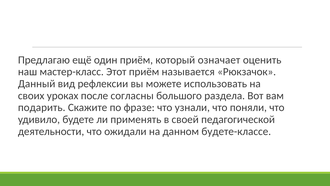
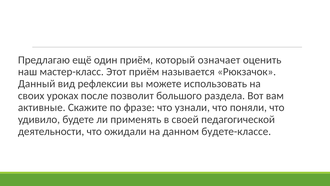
согласны: согласны -> позволит (132, 95)
подарить: подарить -> активные (42, 107)
